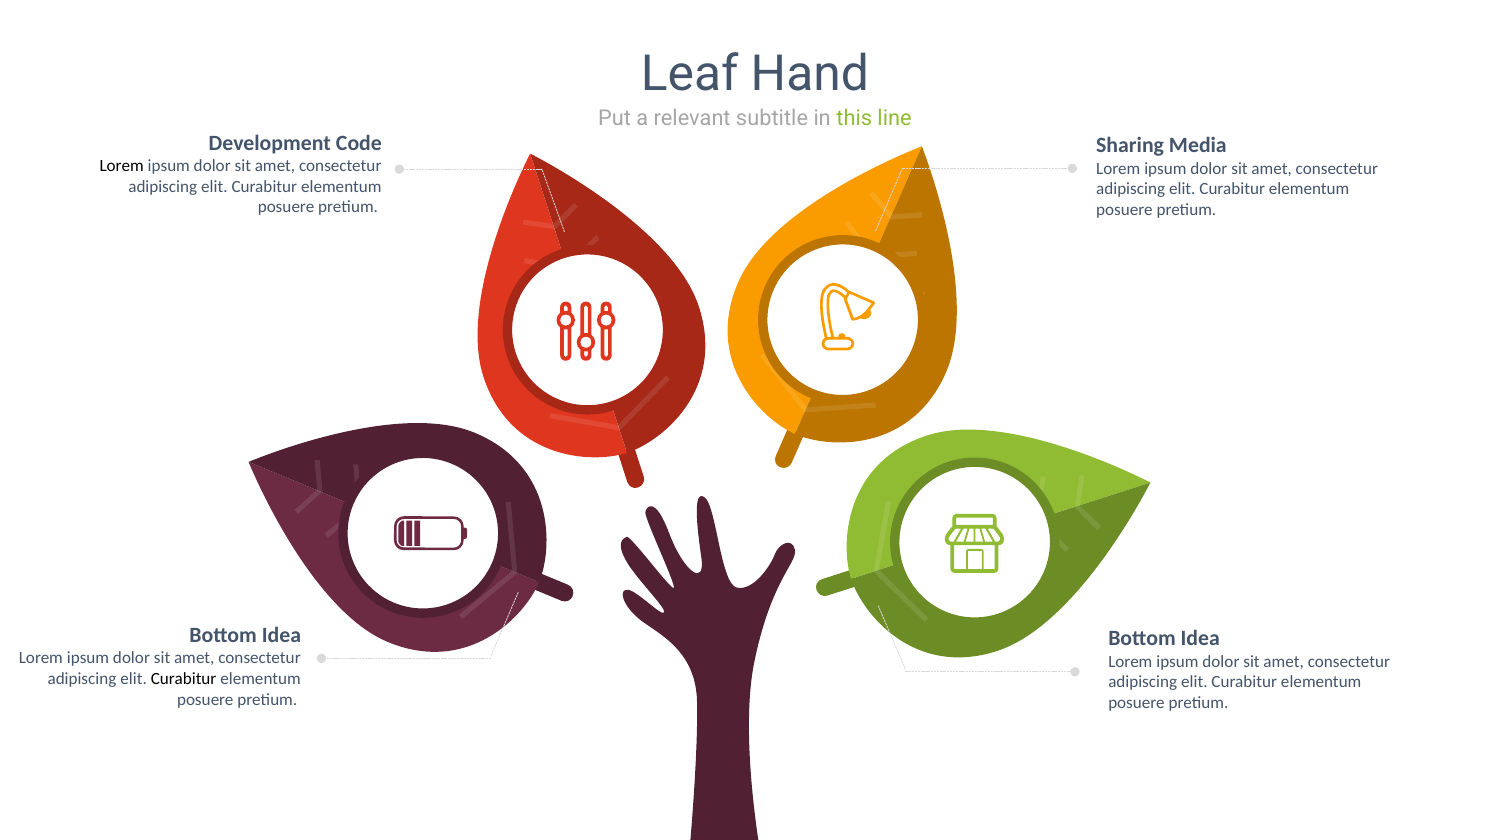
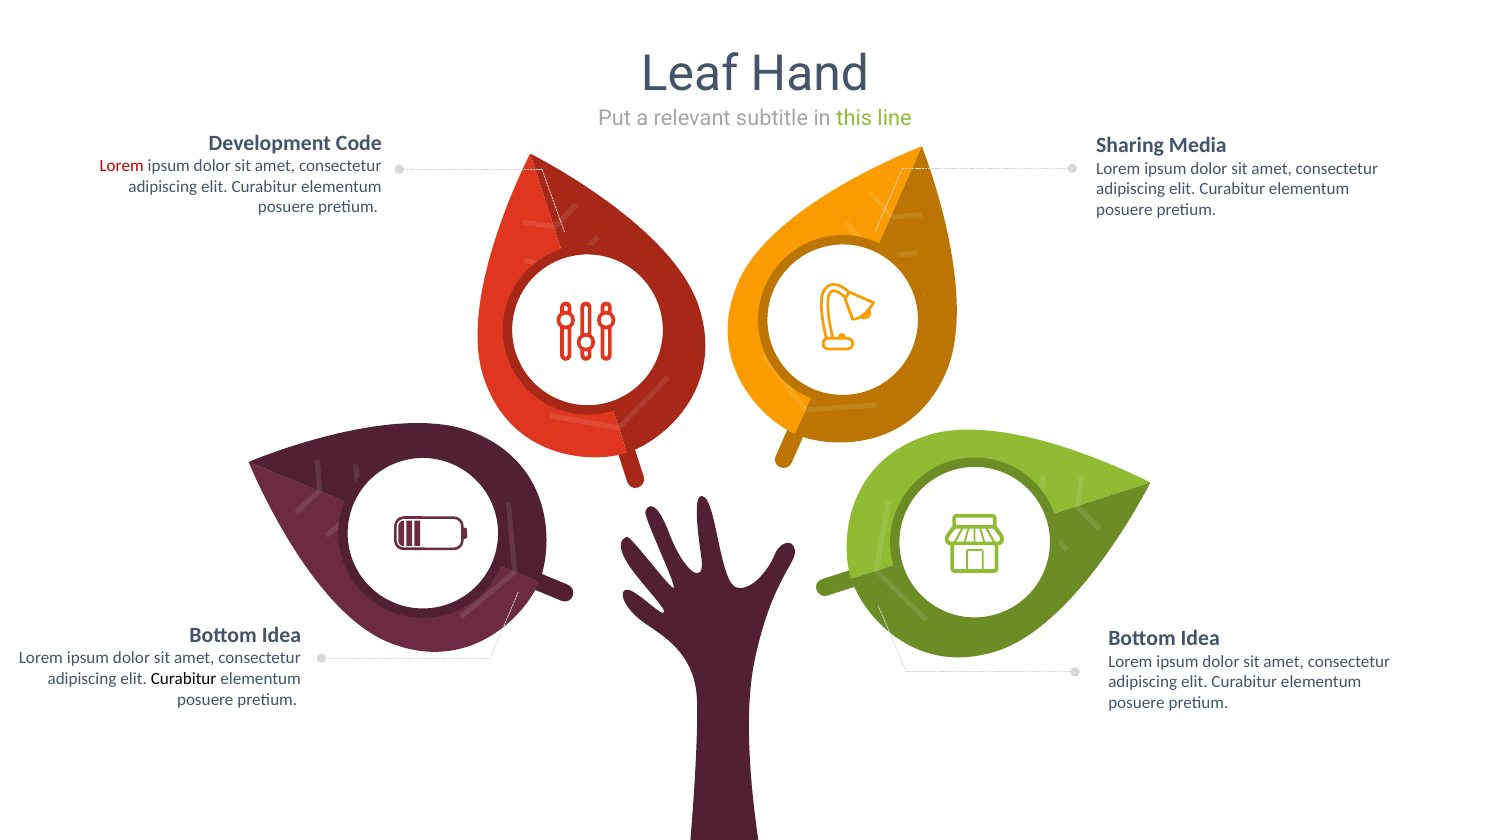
Lorem colour: black -> red (122, 166)
